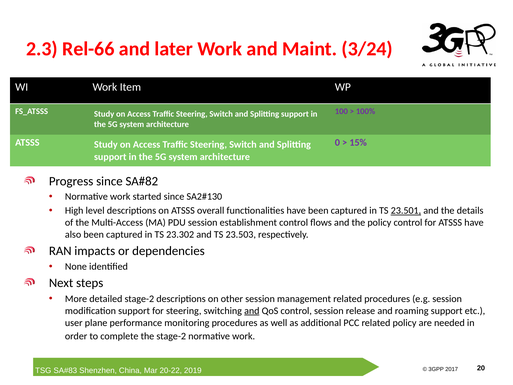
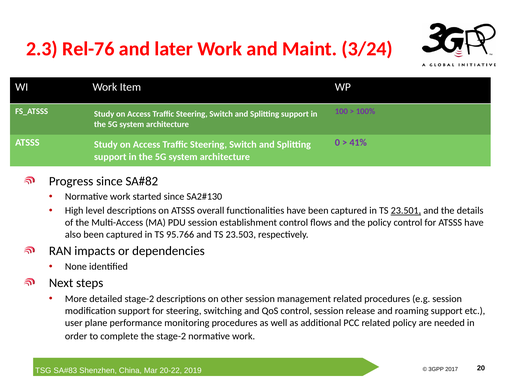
Rel-66: Rel-66 -> Rel-76 (88, 49)
15%: 15% -> 41% (358, 143)
23.302: 23.302 -> 95.766 (180, 234)
and underline: present -> none (252, 311)
